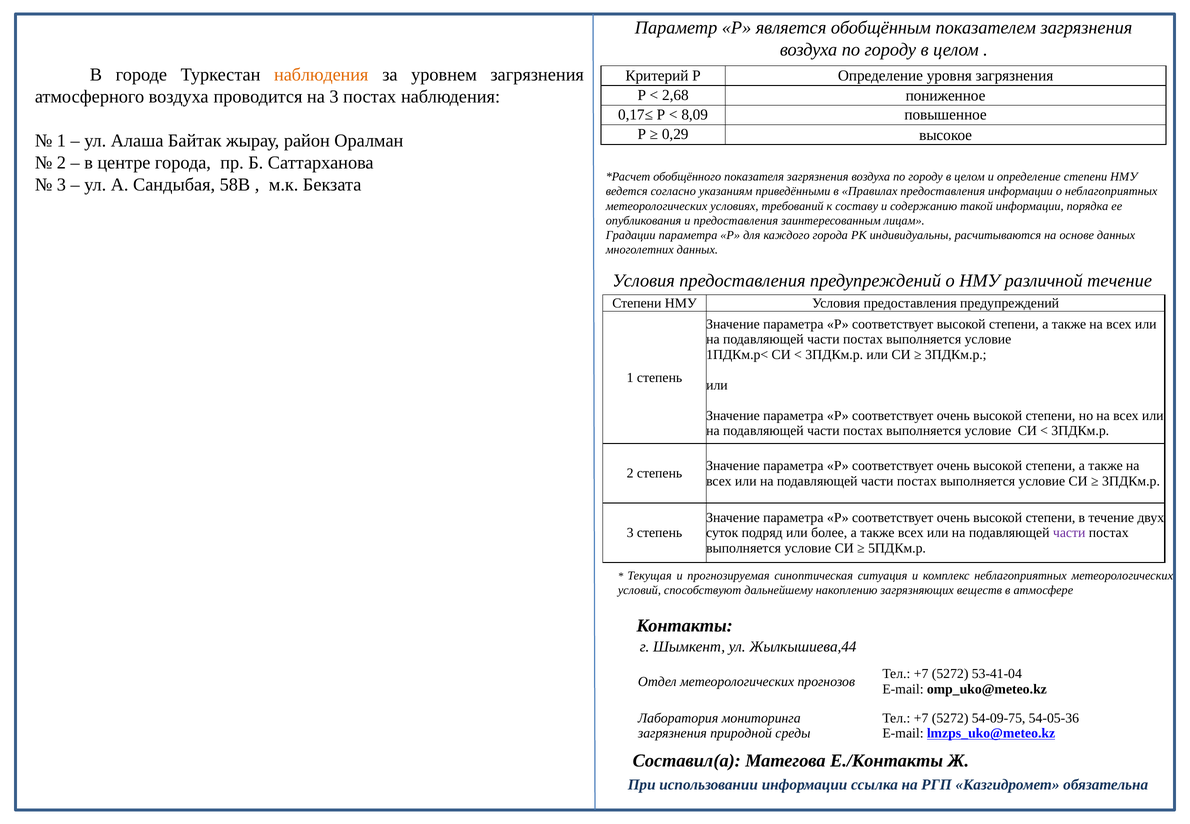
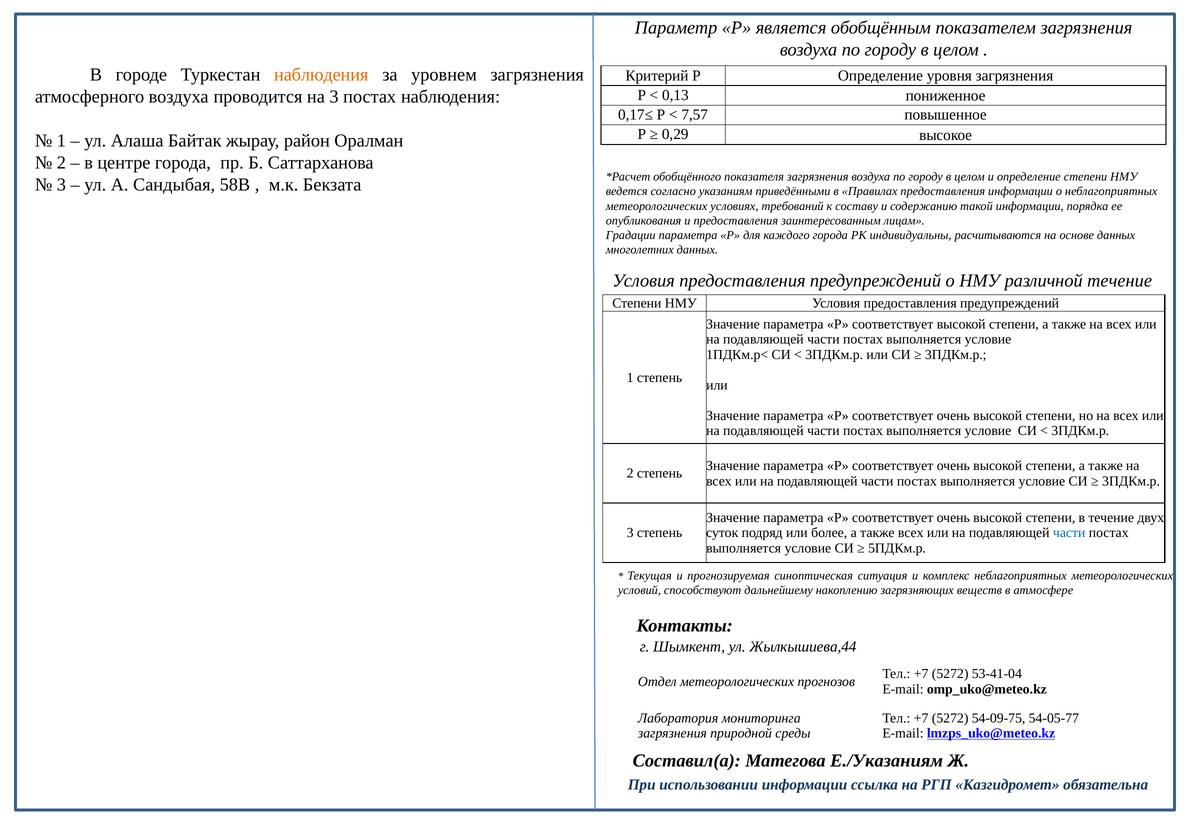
2,68: 2,68 -> 0,13 (675, 95)
8,09: 8,09 -> 7,57 (695, 115)
части colour: purple -> blue (1069, 533)
54-05-36: 54-05-36 -> 54-05-77 (1054, 718)
Е./Контакты: Е./Контакты -> Е./Указаниям (887, 761)
